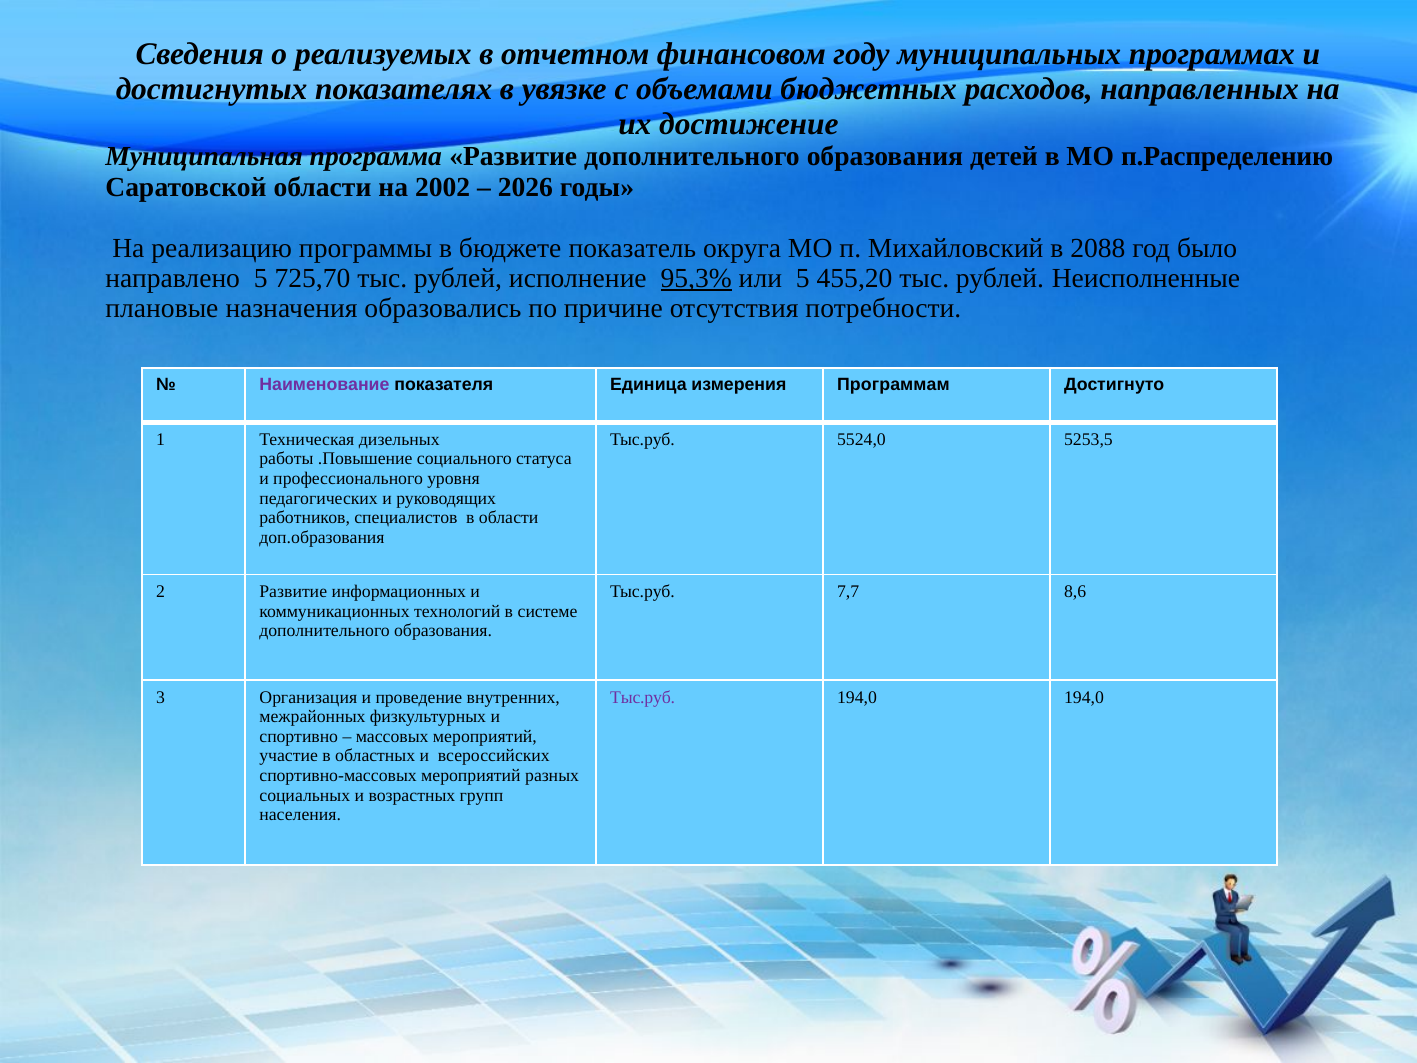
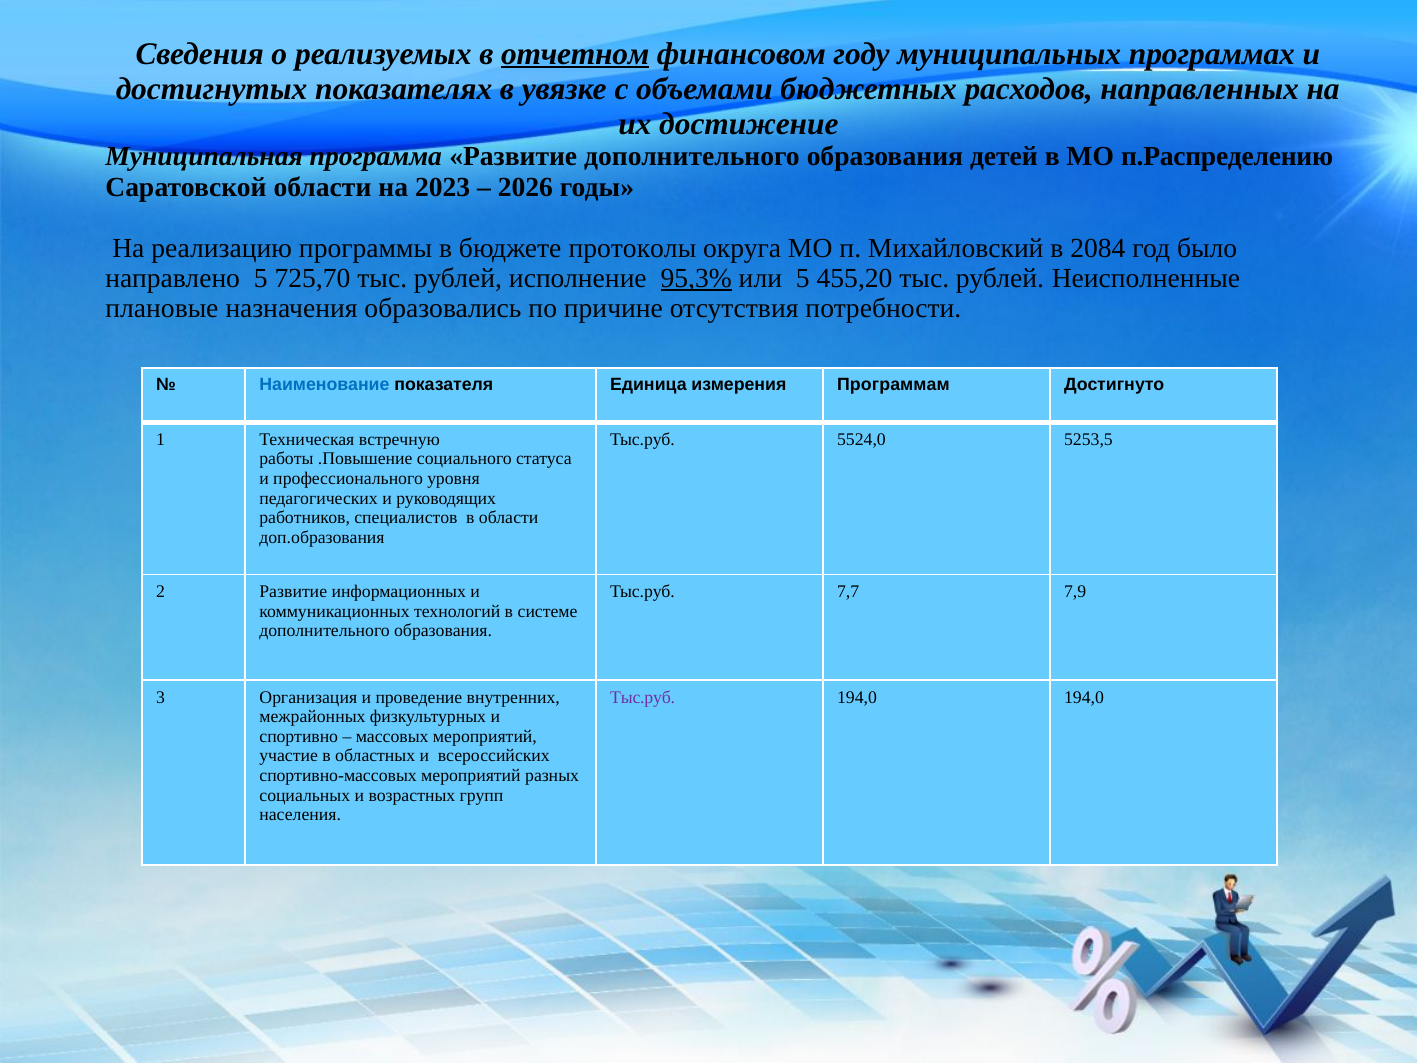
отчетном underline: none -> present (575, 54)
2002: 2002 -> 2023 (443, 187)
показатель: показатель -> протоколы (632, 248)
2088: 2088 -> 2084 (1098, 248)
Наименование colour: purple -> blue (324, 385)
дизельных: дизельных -> встречную (399, 439)
8,6: 8,6 -> 7,9 (1075, 592)
